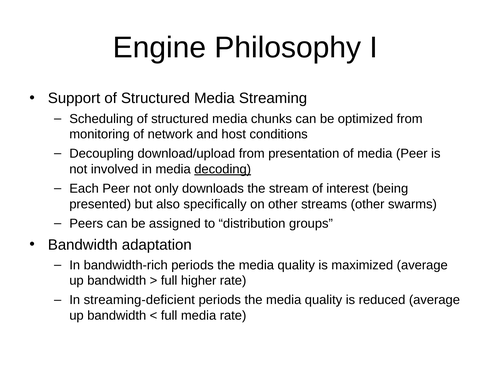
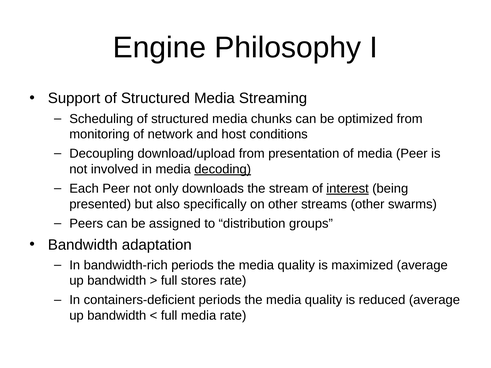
interest underline: none -> present (348, 189)
higher: higher -> stores (199, 281)
streaming-deficient: streaming-deficient -> containers-deficient (139, 300)
